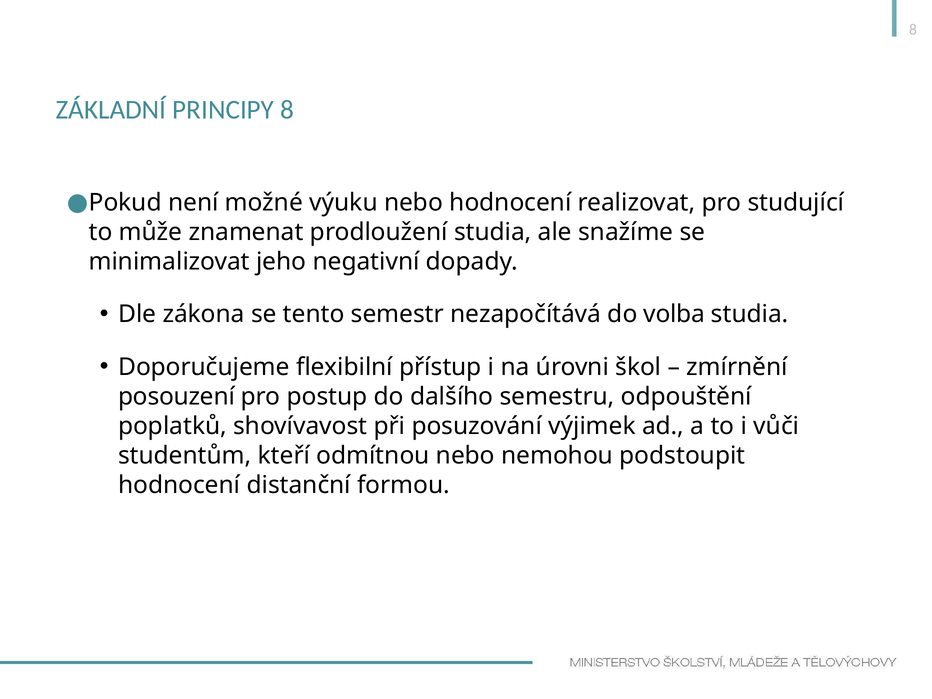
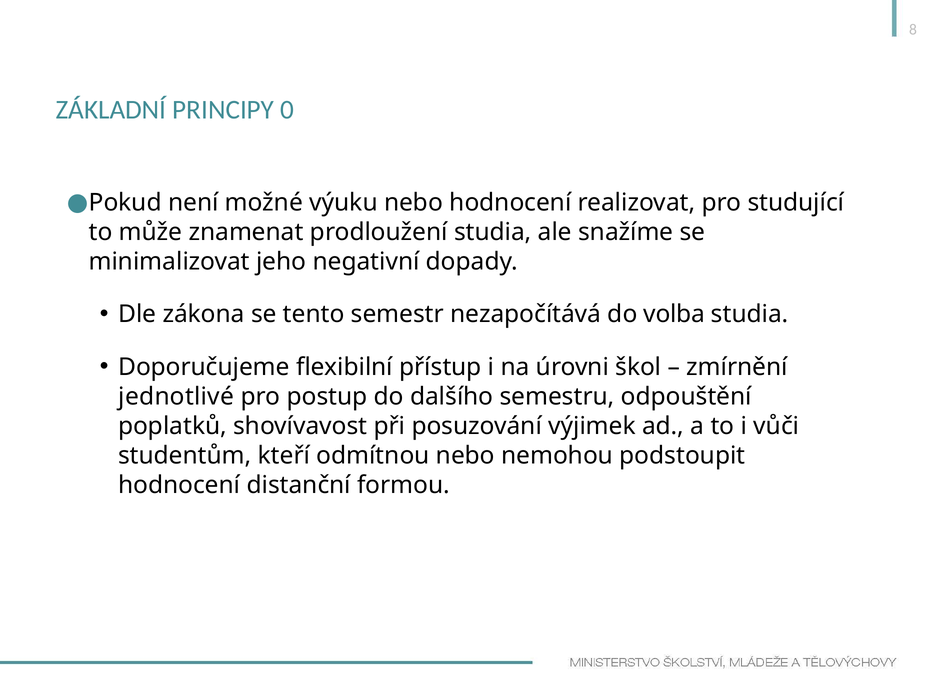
PRINCIPY 8: 8 -> 0 (287, 110)
posouzení: posouzení -> jednotlivé (176, 397)
